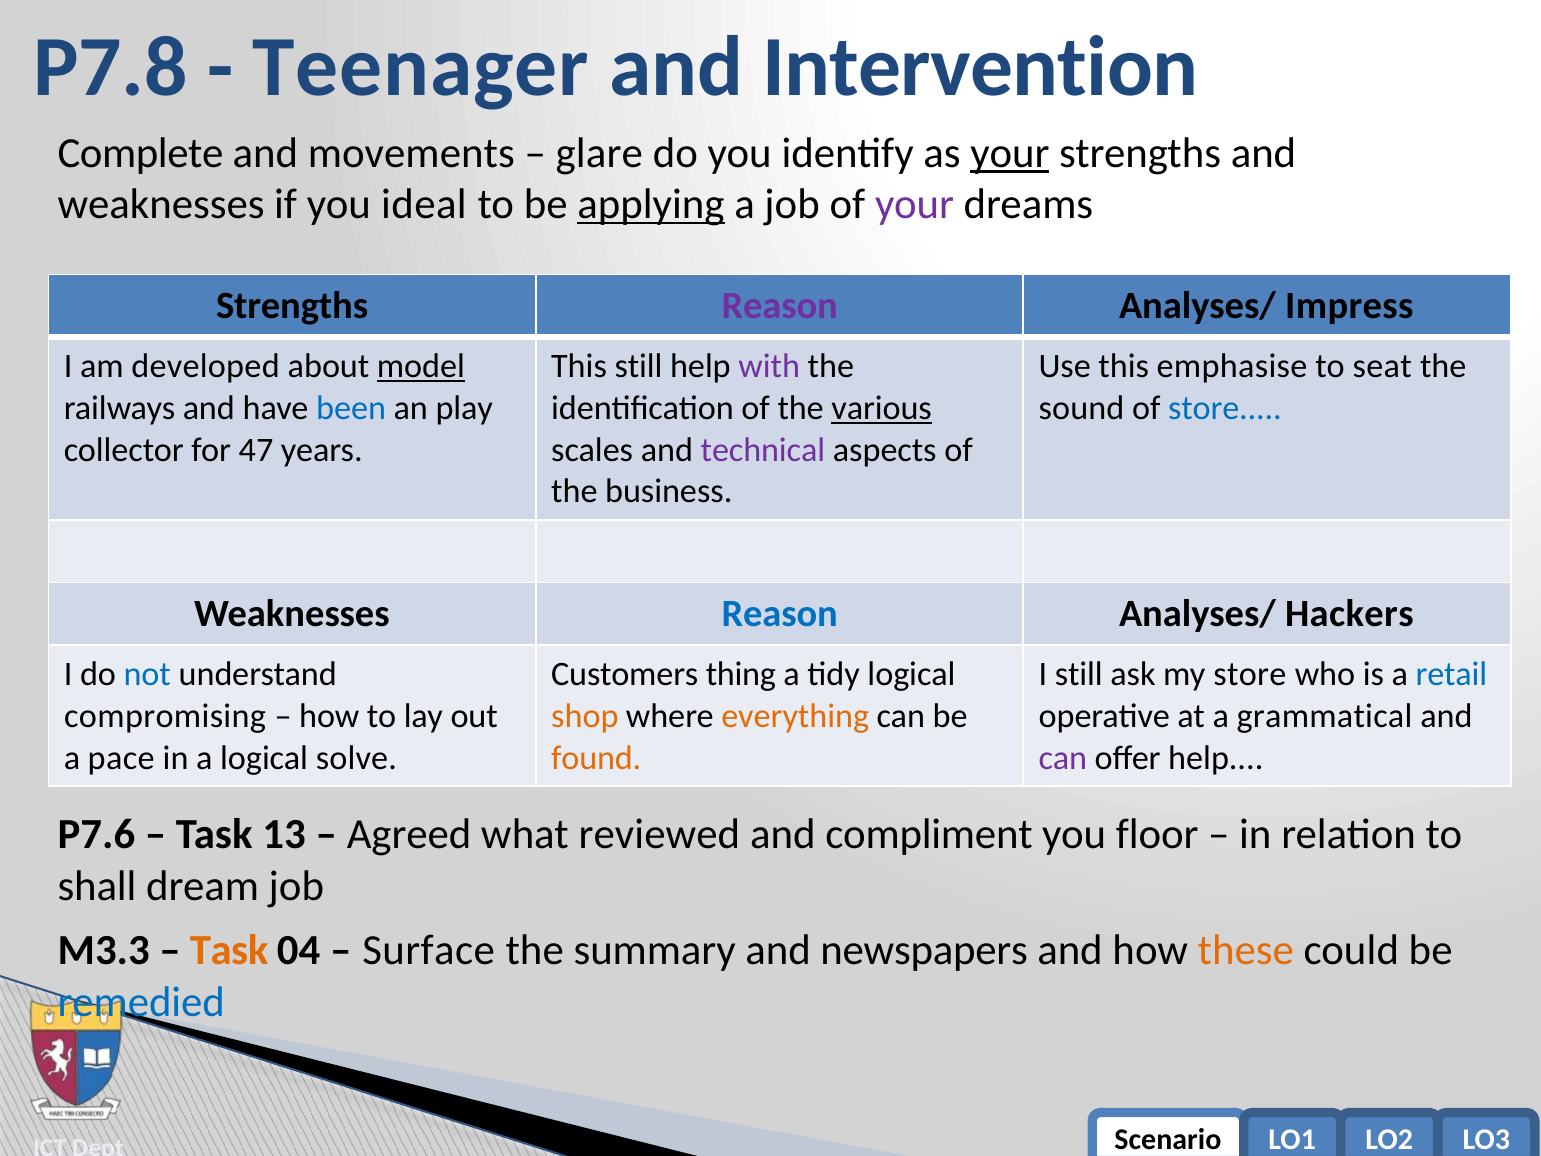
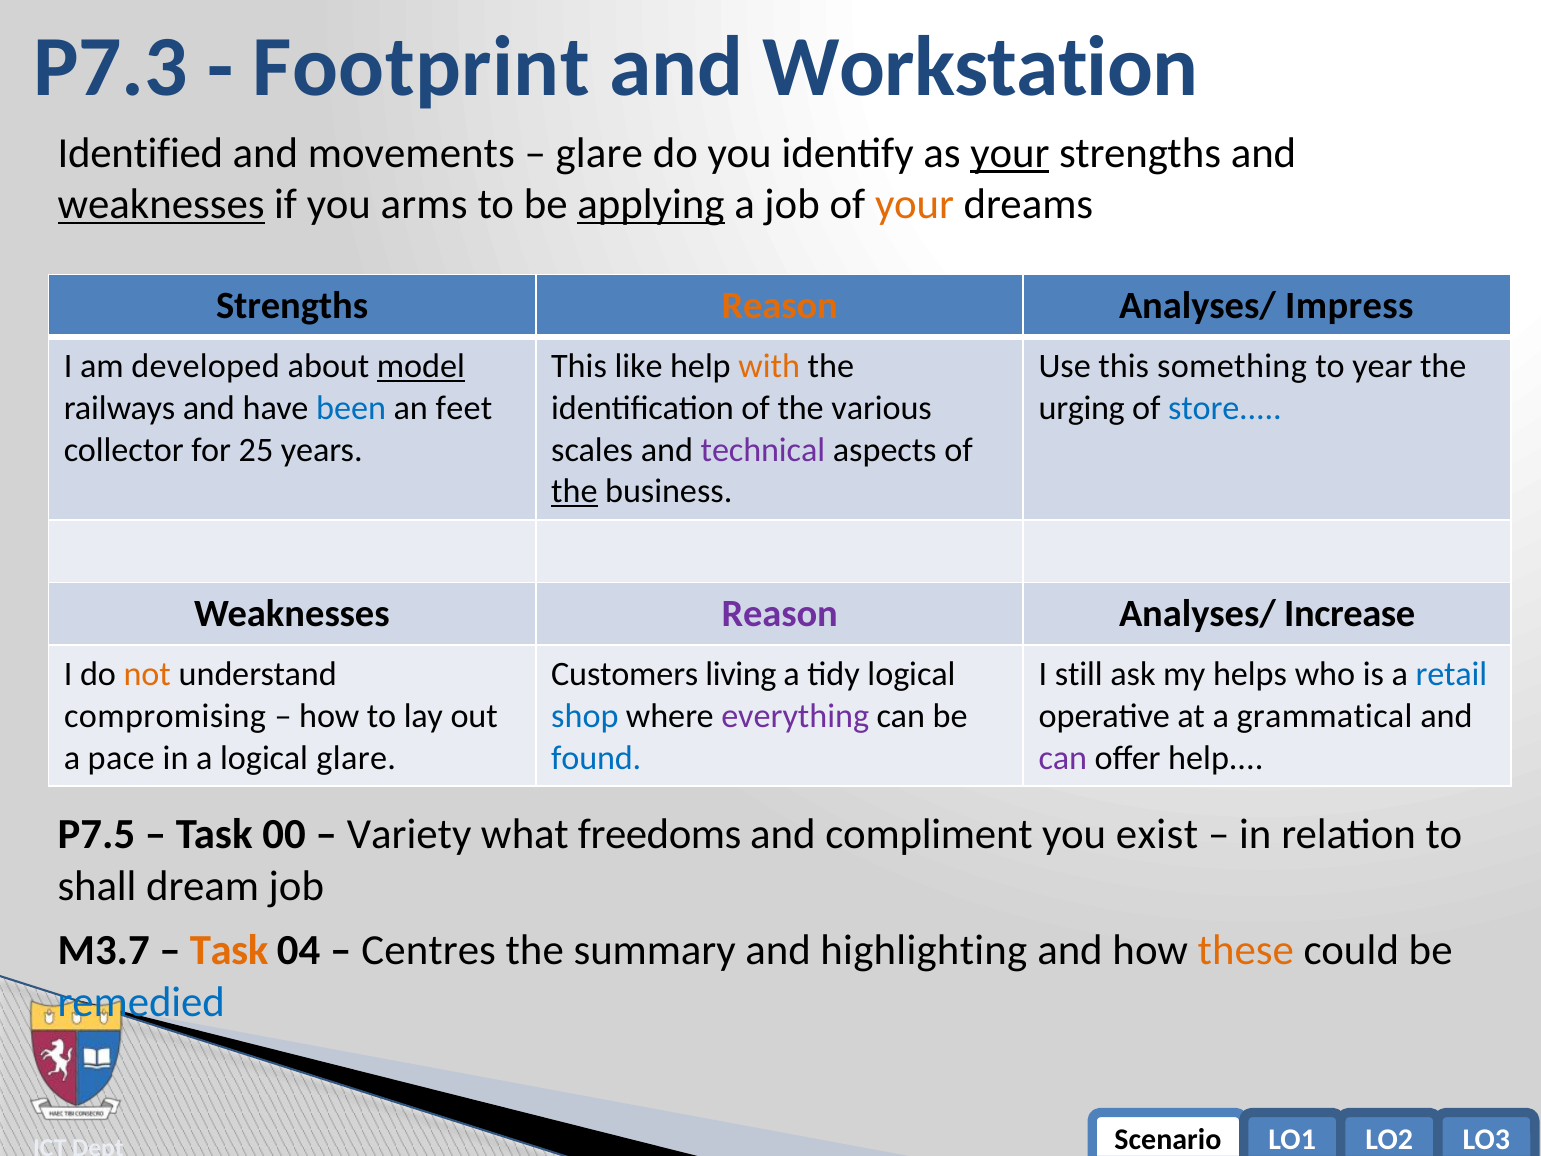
P7.8: P7.8 -> P7.3 (111, 68)
Teenager: Teenager -> Footprint (421, 68)
Intervention: Intervention -> Workstation (980, 68)
Complete: Complete -> Identified (140, 153)
weaknesses underline: none -> present (161, 205)
ideal: ideal -> arms (424, 205)
your colour: purple -> orange (914, 205)
Reason colour: purple -> orange (780, 306)
This still: still -> like (639, 366)
with colour: purple -> orange (769, 366)
emphasise: emphasise -> something (1232, 366)
seat: seat -> year (1382, 366)
play: play -> feet (464, 408)
various underline: present -> none (882, 408)
sound: sound -> urging (1082, 408)
47: 47 -> 25 (256, 450)
the underline: none -> present (574, 492)
Reason colour: blue -> purple (780, 614)
Hackers: Hackers -> Increase (1350, 614)
not colour: blue -> orange (147, 674)
thing: thing -> living (741, 674)
my store: store -> helps (1250, 674)
shop colour: orange -> blue (585, 716)
everything colour: orange -> purple (795, 716)
logical solve: solve -> glare (356, 758)
found colour: orange -> blue (596, 758)
P7.6: P7.6 -> P7.5 (96, 834)
13: 13 -> 00 (284, 834)
Agreed: Agreed -> Variety (409, 834)
reviewed: reviewed -> freedoms (660, 834)
floor: floor -> exist (1157, 834)
M3.3: M3.3 -> M3.7 (104, 950)
Surface: Surface -> Centres (429, 950)
newspapers: newspapers -> highlighting (924, 950)
